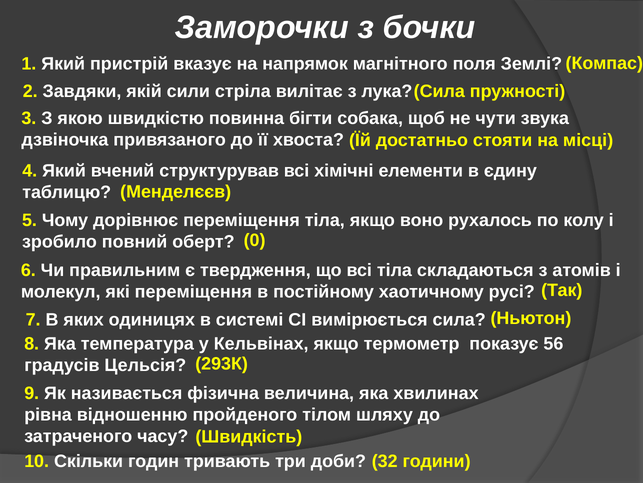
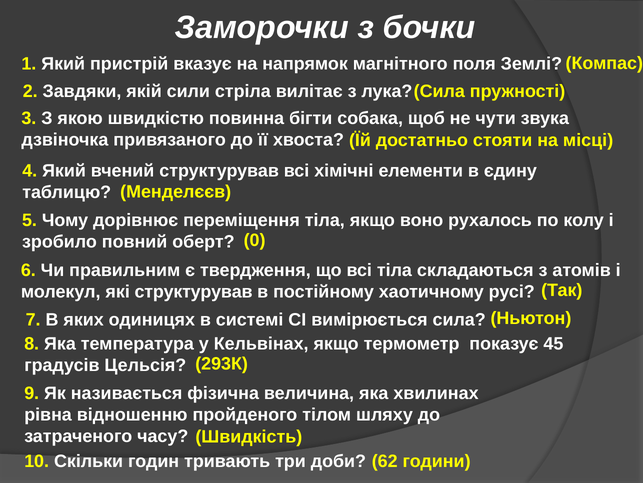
які переміщення: переміщення -> структурував (194, 291)
56: 56 -> 45 (553, 343)
32: 32 -> 62 (385, 460)
